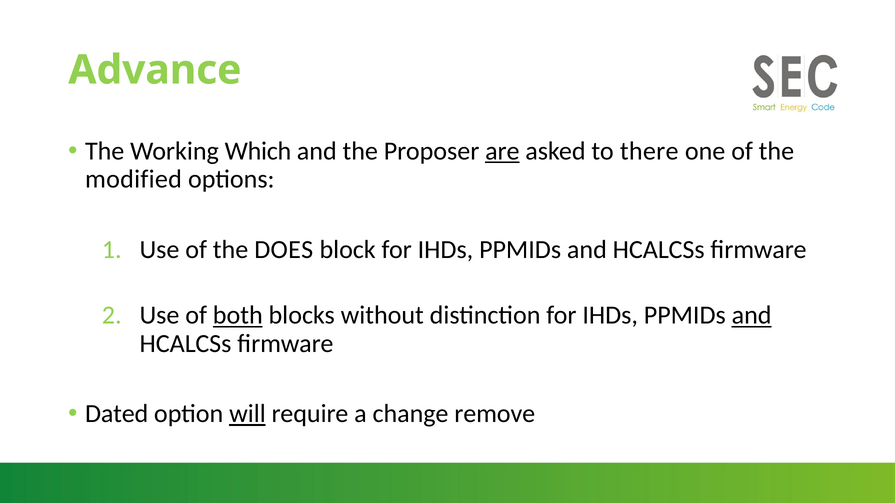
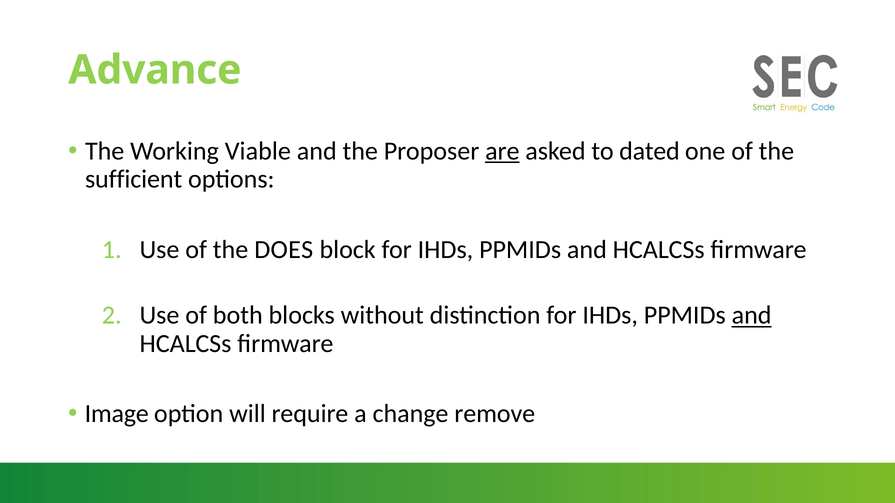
Which: Which -> Viable (258, 151)
there: there -> dated (649, 151)
modified: modified -> sufficient (134, 180)
both underline: present -> none (238, 316)
Dated: Dated -> Image (117, 414)
will underline: present -> none (247, 414)
